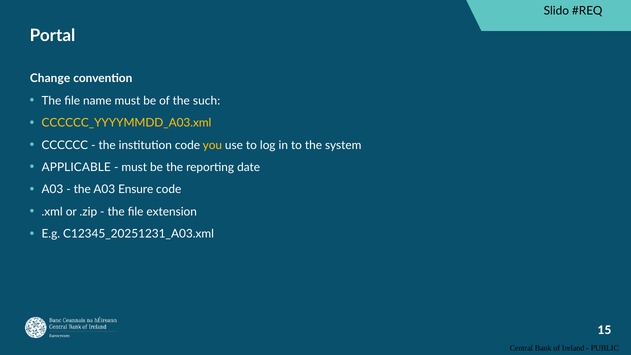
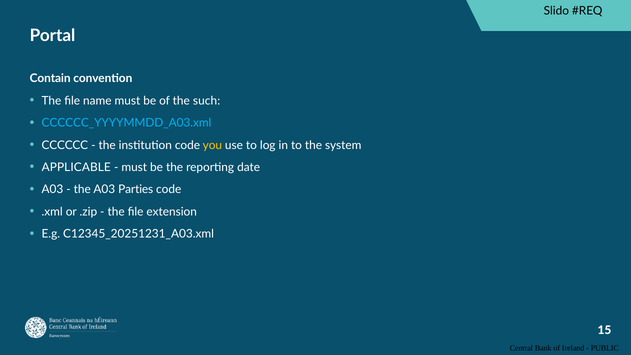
Change: Change -> Contain (50, 79)
CCCCCC_YYYYMMDD_A03.xml colour: yellow -> light blue (126, 123)
Ensure: Ensure -> Parties (136, 189)
